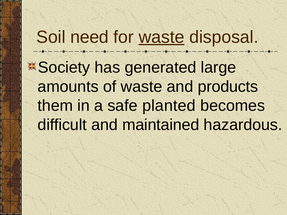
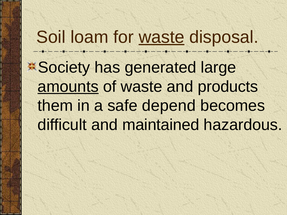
need: need -> loam (89, 37)
amounts underline: none -> present (68, 87)
planted: planted -> depend (169, 106)
